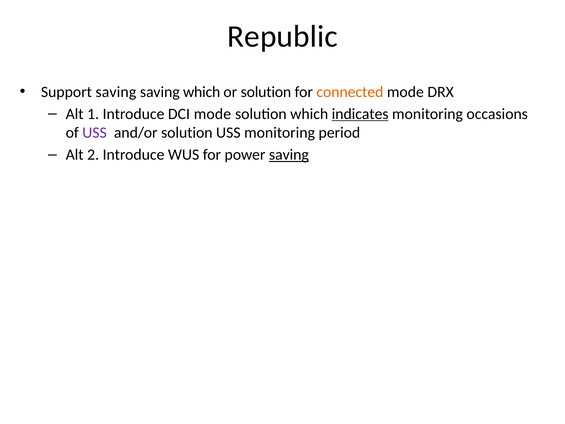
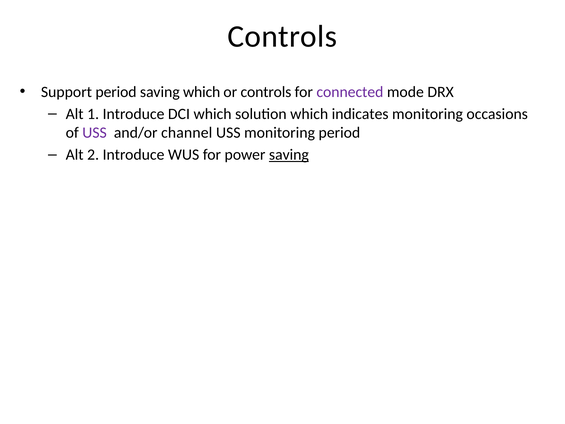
Republic: Republic -> Controls (282, 37)
Support saving: saving -> period (116, 92)
or solution: solution -> controls (266, 92)
connected colour: orange -> purple (350, 92)
DCI mode: mode -> which (213, 114)
indicates underline: present -> none (360, 114)
and/or solution: solution -> channel (187, 133)
